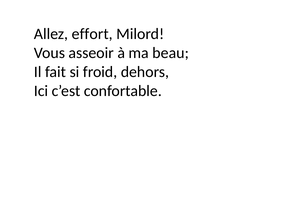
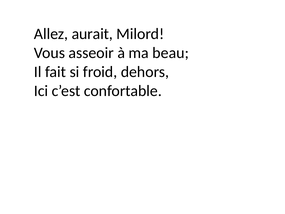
effort: effort -> aurait (92, 34)
